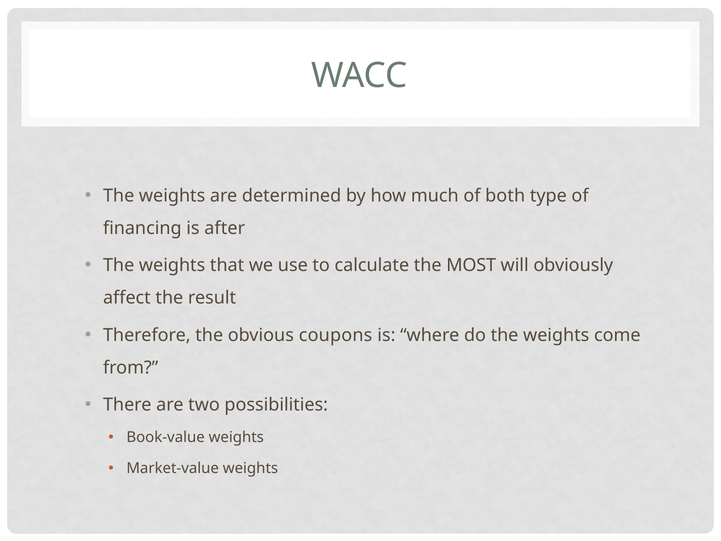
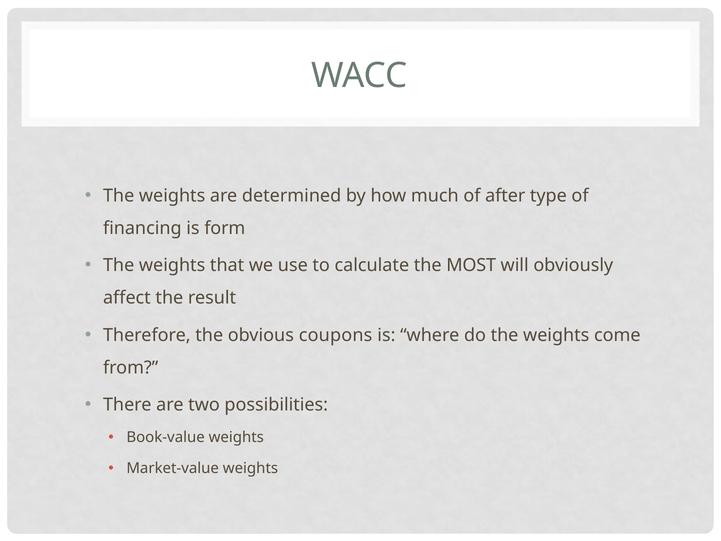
both: both -> after (505, 196)
after: after -> form (225, 228)
